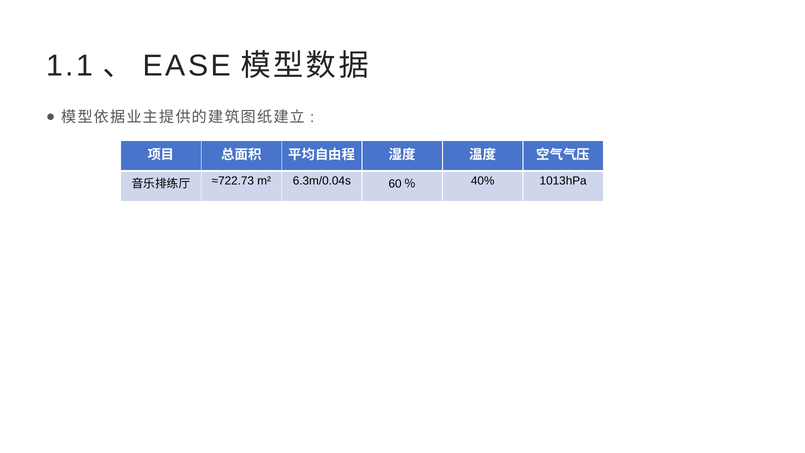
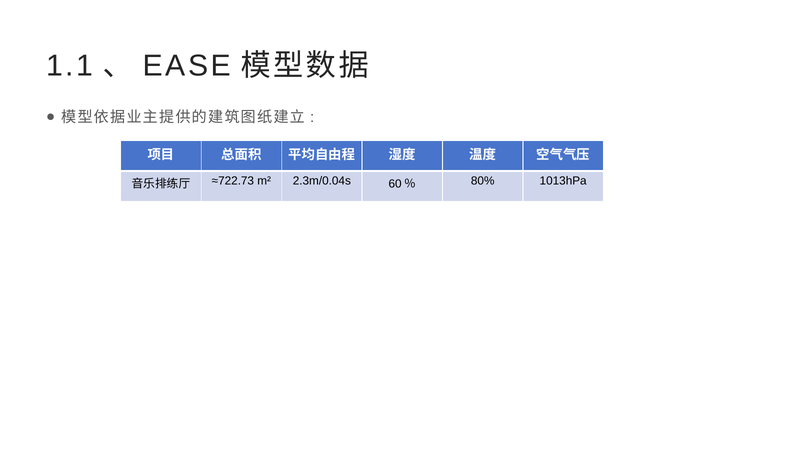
6.3m/0.04s: 6.3m/0.04s -> 2.3m/0.04s (322, 181)
40%: 40% -> 80% (483, 181)
